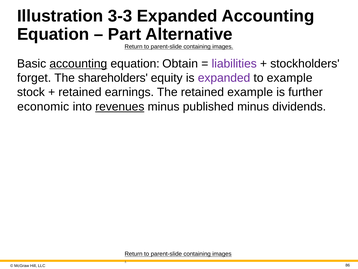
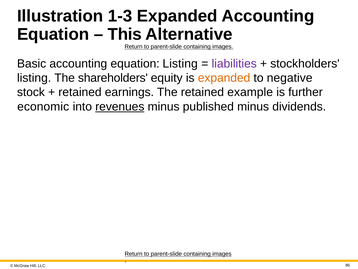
3-3: 3-3 -> 1-3 (120, 16)
Part: Part -> This (125, 34)
accounting underline: present -> none (78, 63)
equation Obtain: Obtain -> Listing (180, 63)
forget: forget -> listing (34, 78)
expanded colour: purple -> orange (224, 78)
to example: example -> negative (290, 78)
